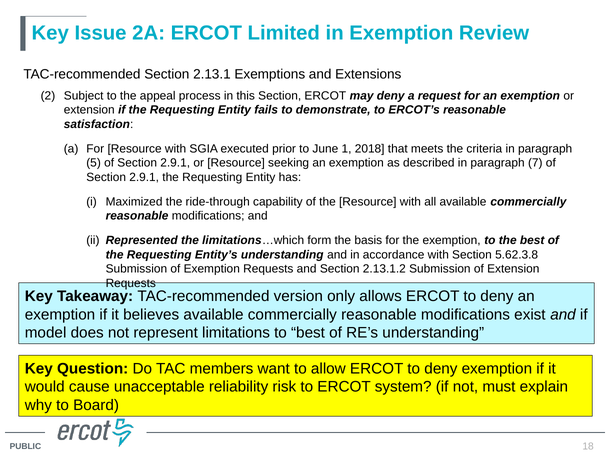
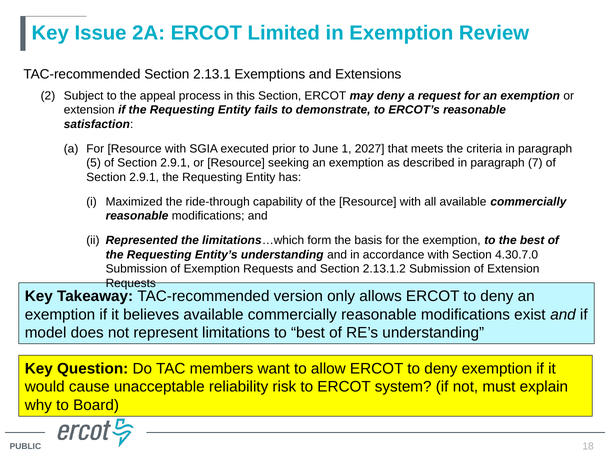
2018: 2018 -> 2027 (370, 149)
5.62.3.8: 5.62.3.8 -> 4.30.7.0 (517, 255)
